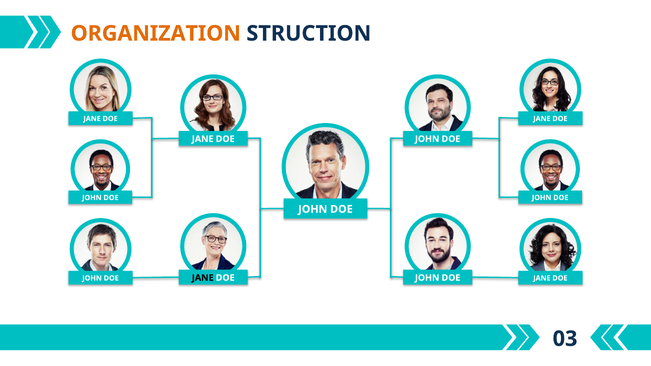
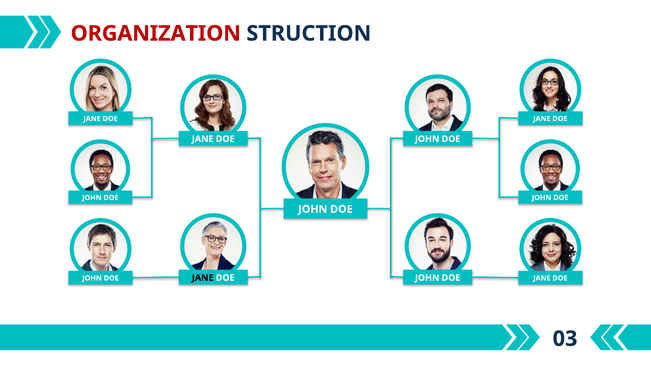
ORGANIZATION colour: orange -> red (156, 33)
